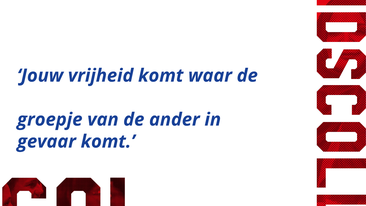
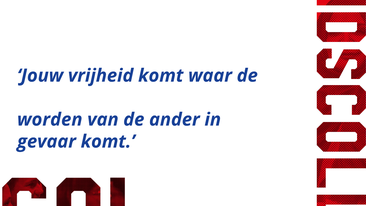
groepje: groepje -> worden (50, 120)
